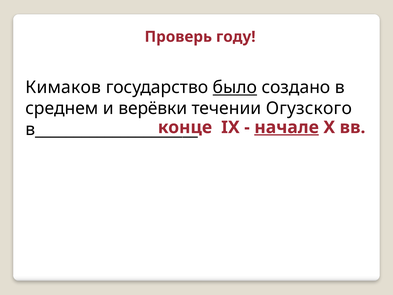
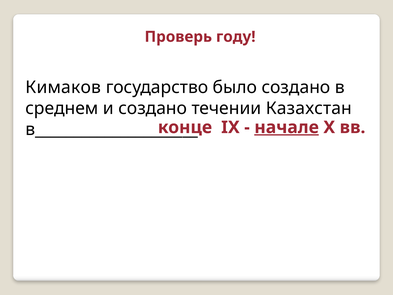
было underline: present -> none (235, 87)
и верёвки: верёвки -> создано (153, 108)
Огузского: Огузского -> Казахстан (309, 108)
